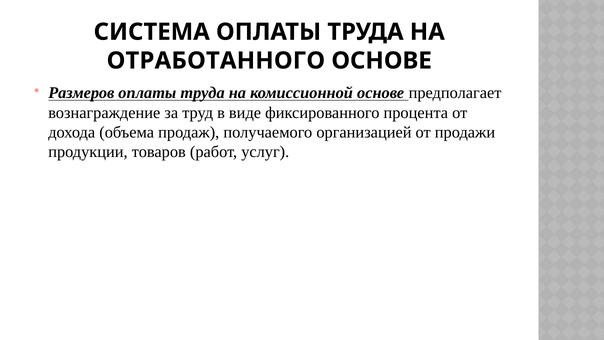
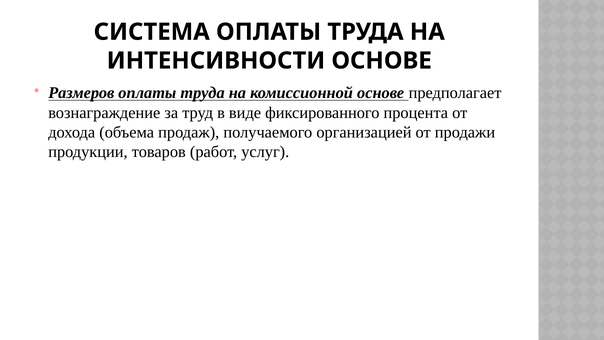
ОТРАБОТАННОГО: ОТРАБОТАННОГО -> ИНТЕНСИВНОСТИ (216, 61)
